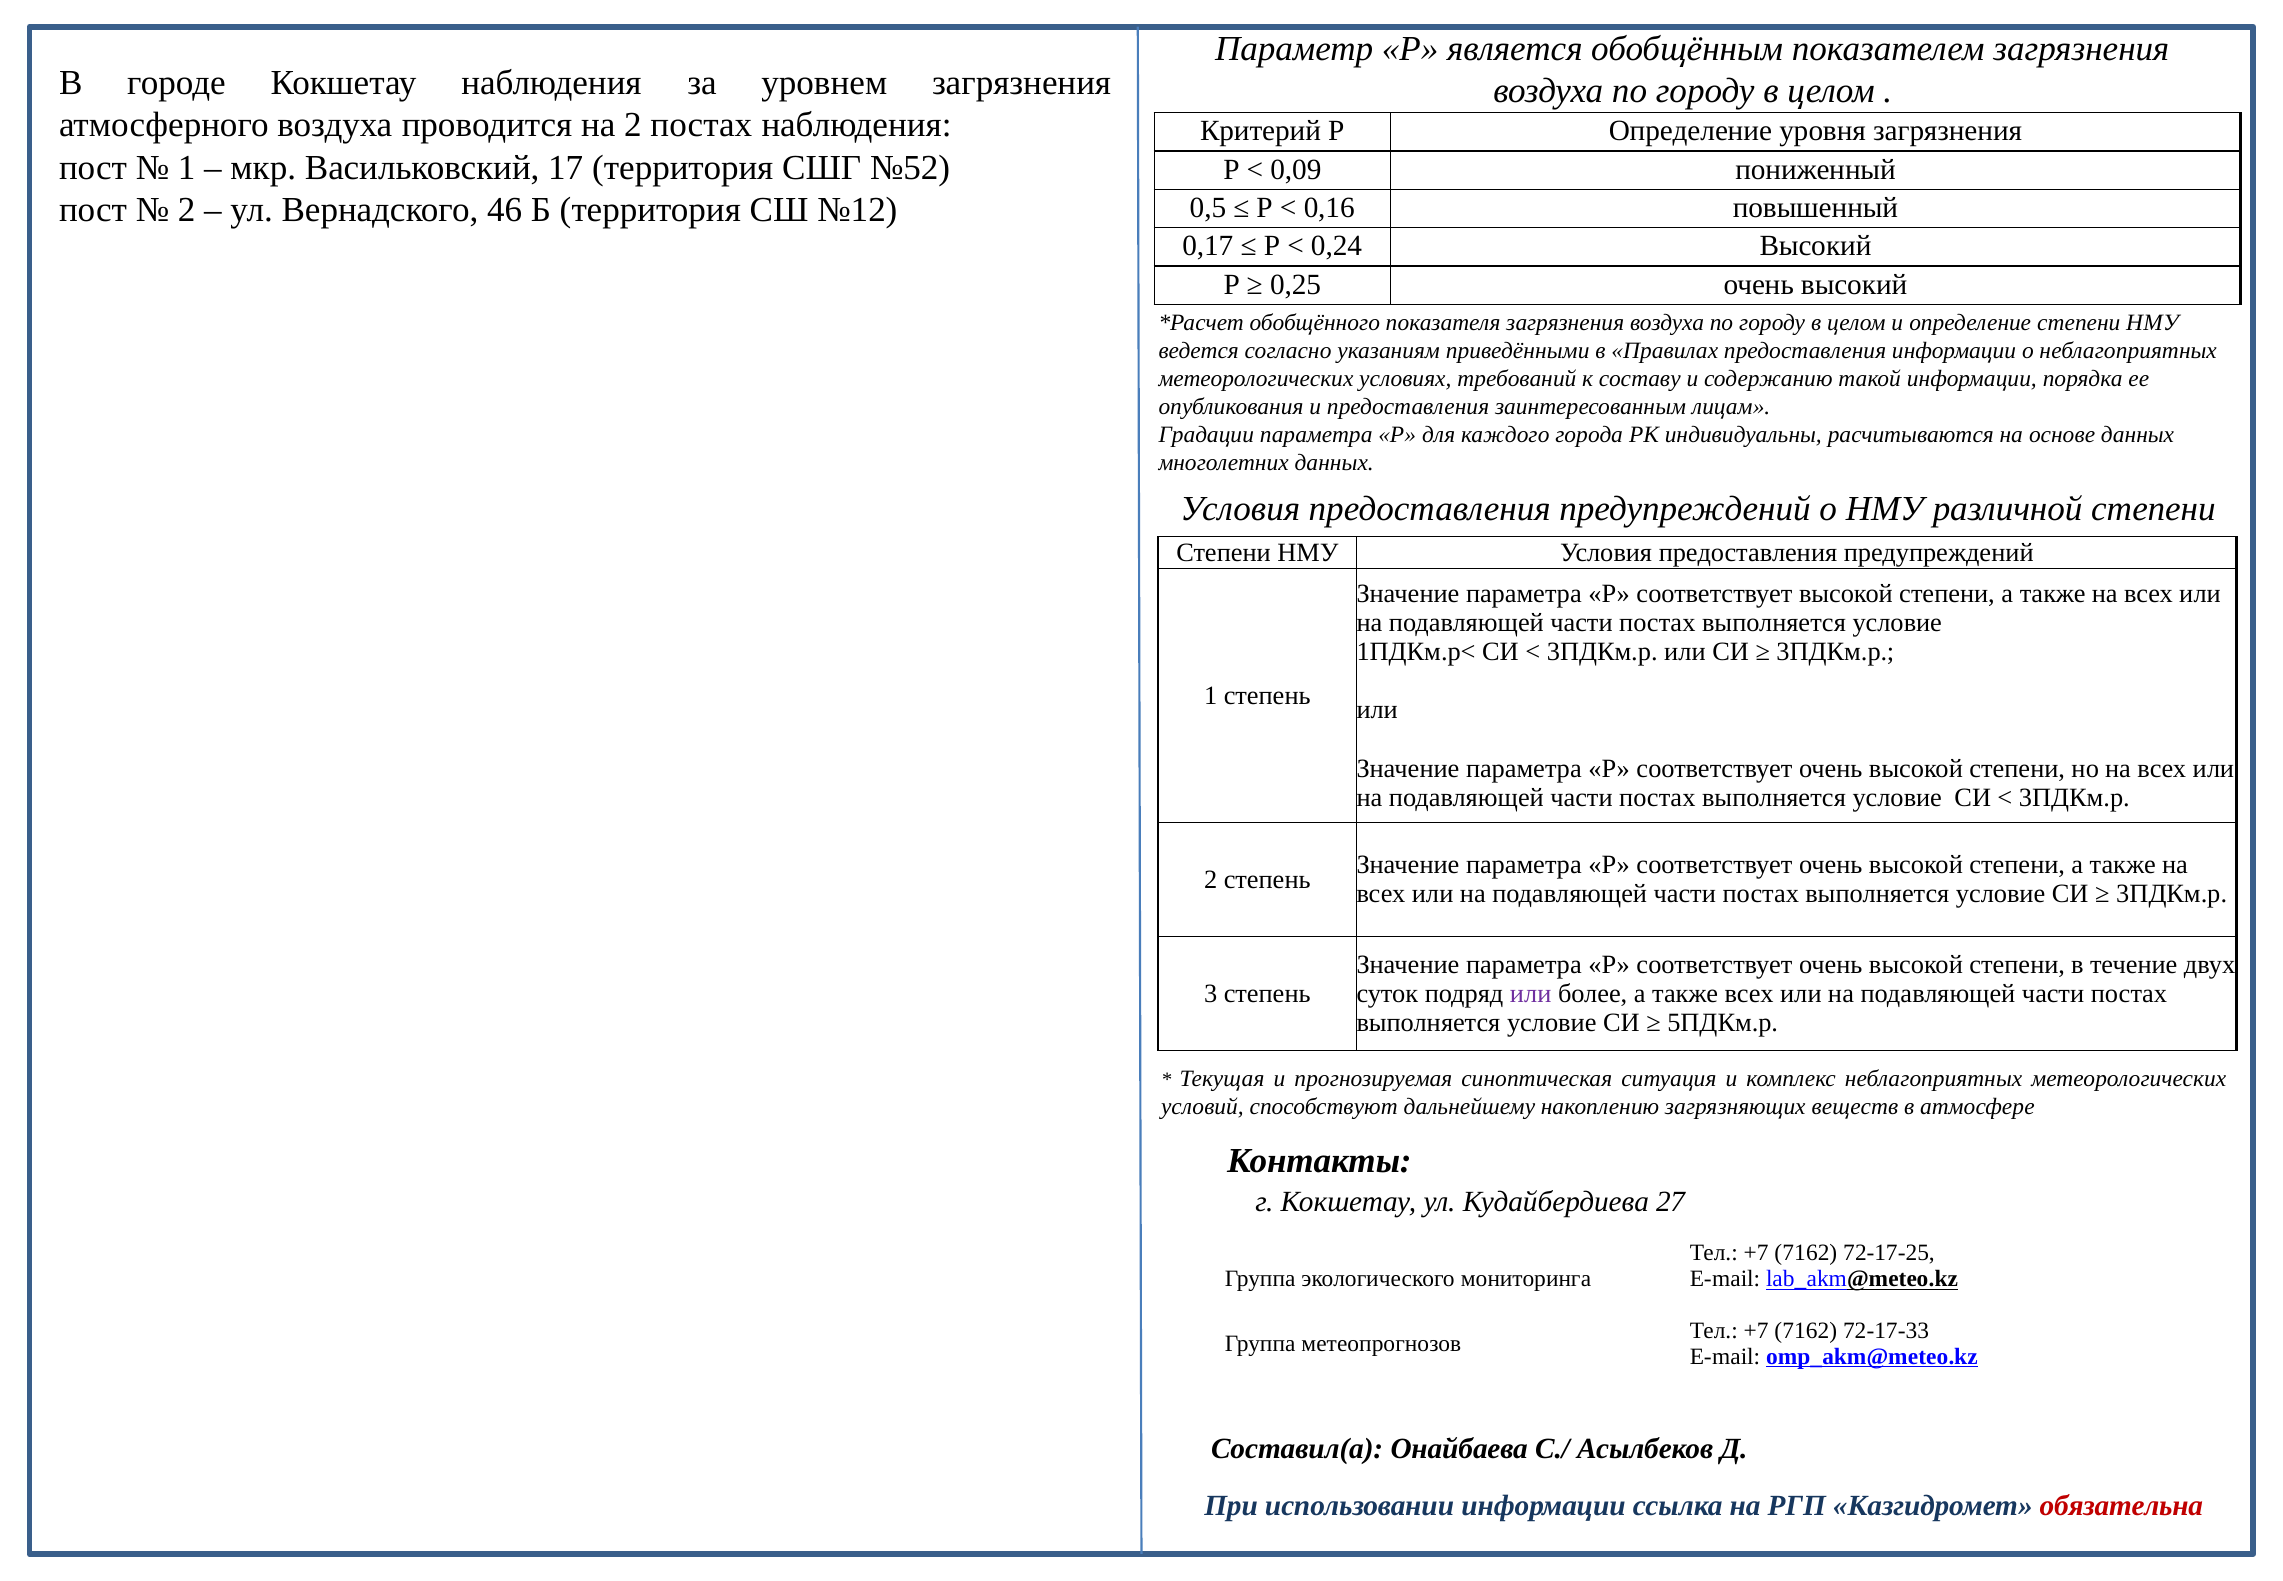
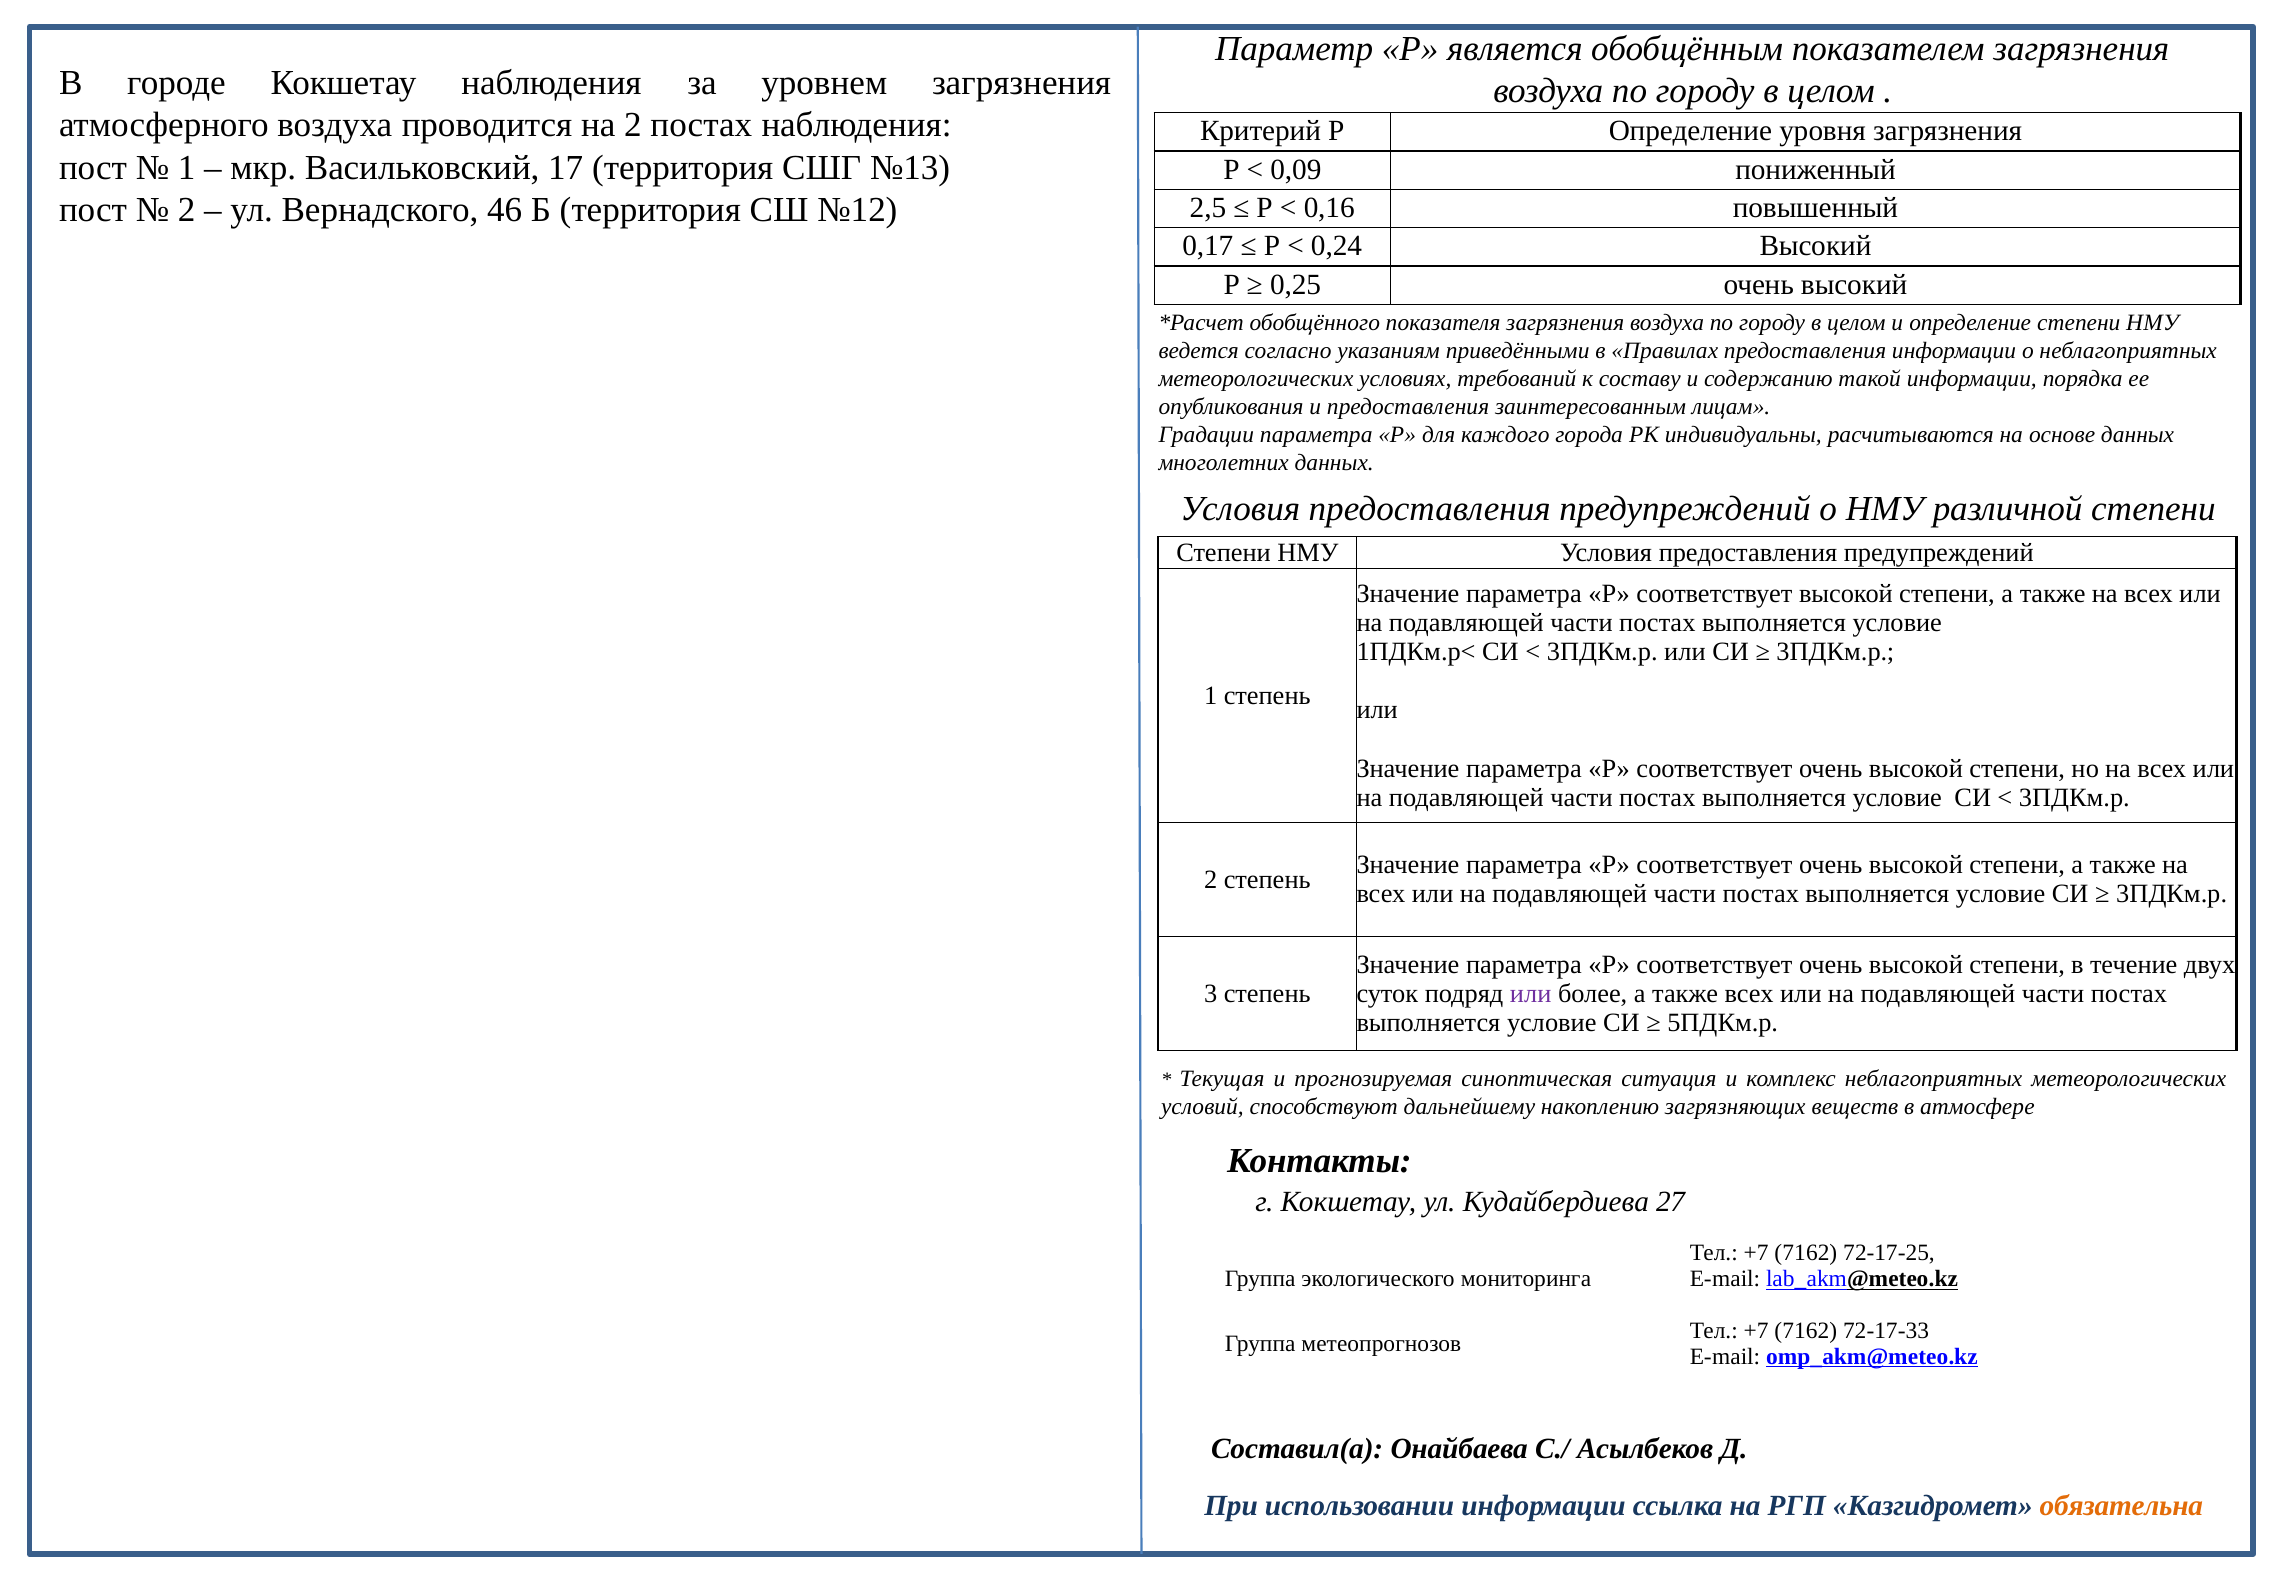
№52: №52 -> №13 (910, 167)
0,5: 0,5 -> 2,5 (1208, 208)
обязательна colour: red -> orange (2121, 1505)
